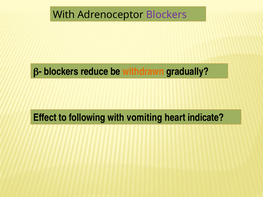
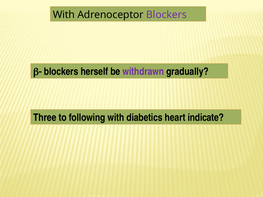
reduce: reduce -> herself (94, 72)
withdrawn colour: orange -> purple (143, 72)
Effect: Effect -> Three (45, 118)
vomiting: vomiting -> diabetics (145, 118)
